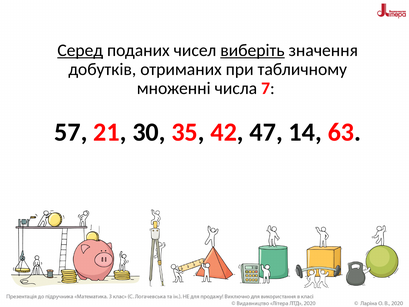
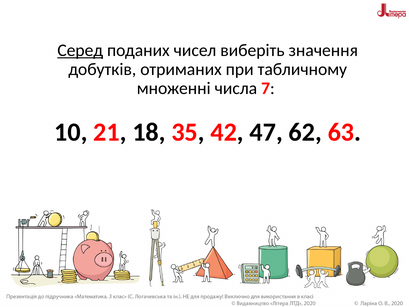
виберіть underline: present -> none (252, 50)
57: 57 -> 10 (71, 132)
30: 30 -> 18 (149, 132)
14: 14 -> 62 (305, 132)
